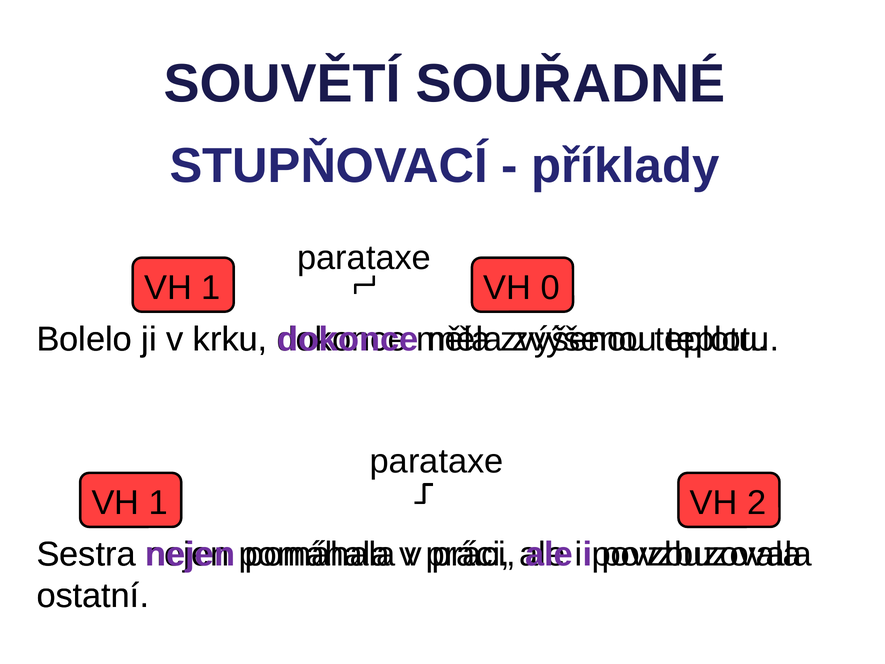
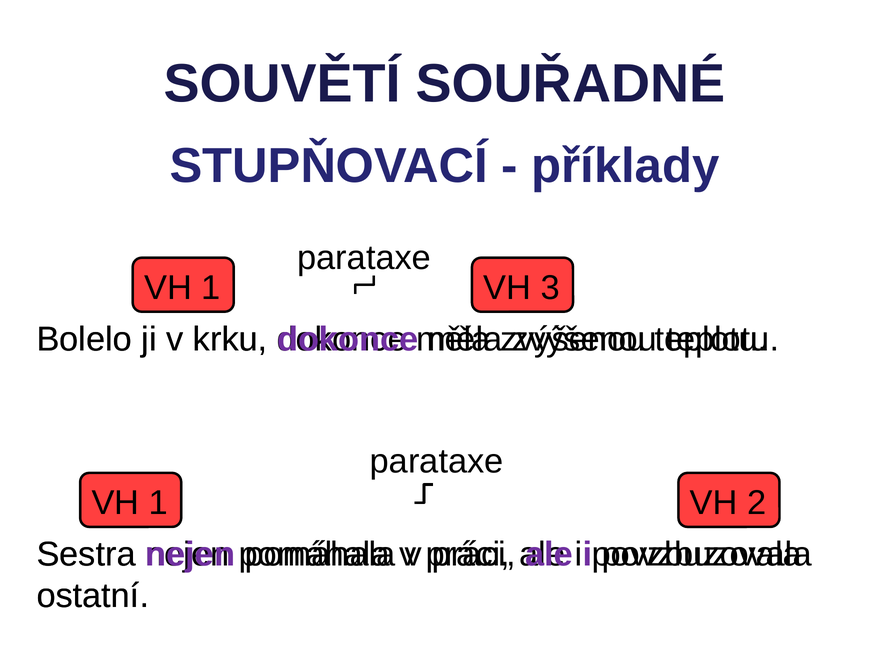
0: 0 -> 3 (550, 288)
